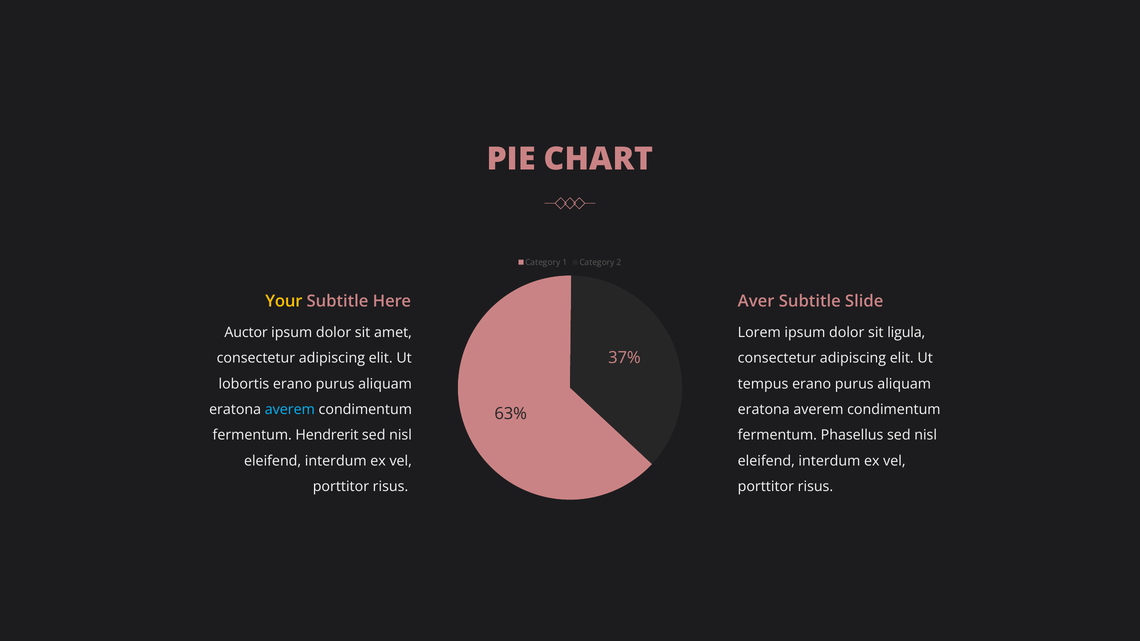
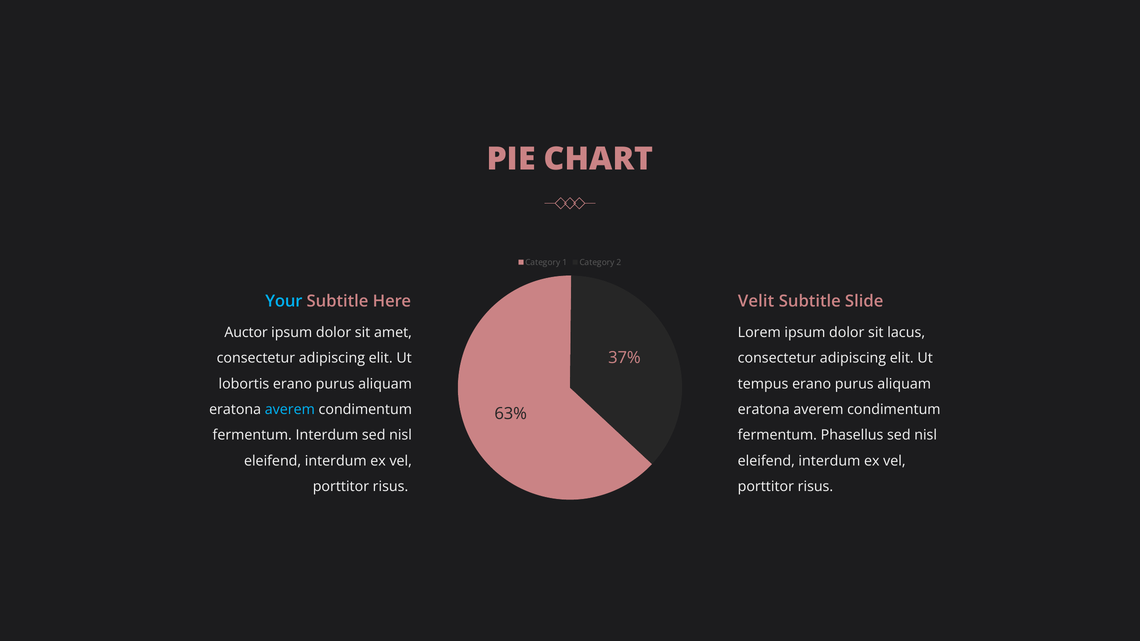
Your colour: yellow -> light blue (284, 301)
Aver: Aver -> Velit (756, 301)
ligula: ligula -> lacus (906, 333)
fermentum Hendrerit: Hendrerit -> Interdum (327, 435)
